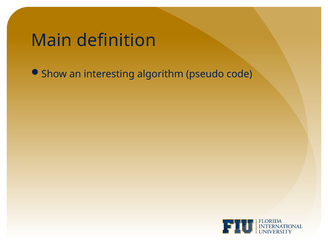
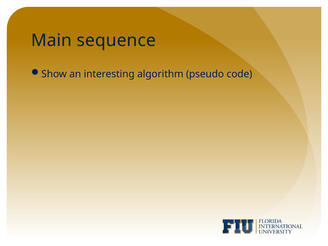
definition: definition -> sequence (116, 40)
